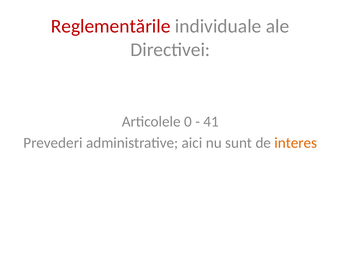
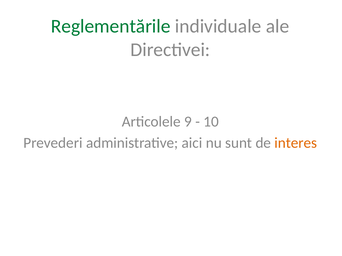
Reglementările colour: red -> green (111, 26)
0: 0 -> 9 (188, 122)
41: 41 -> 10 (211, 122)
